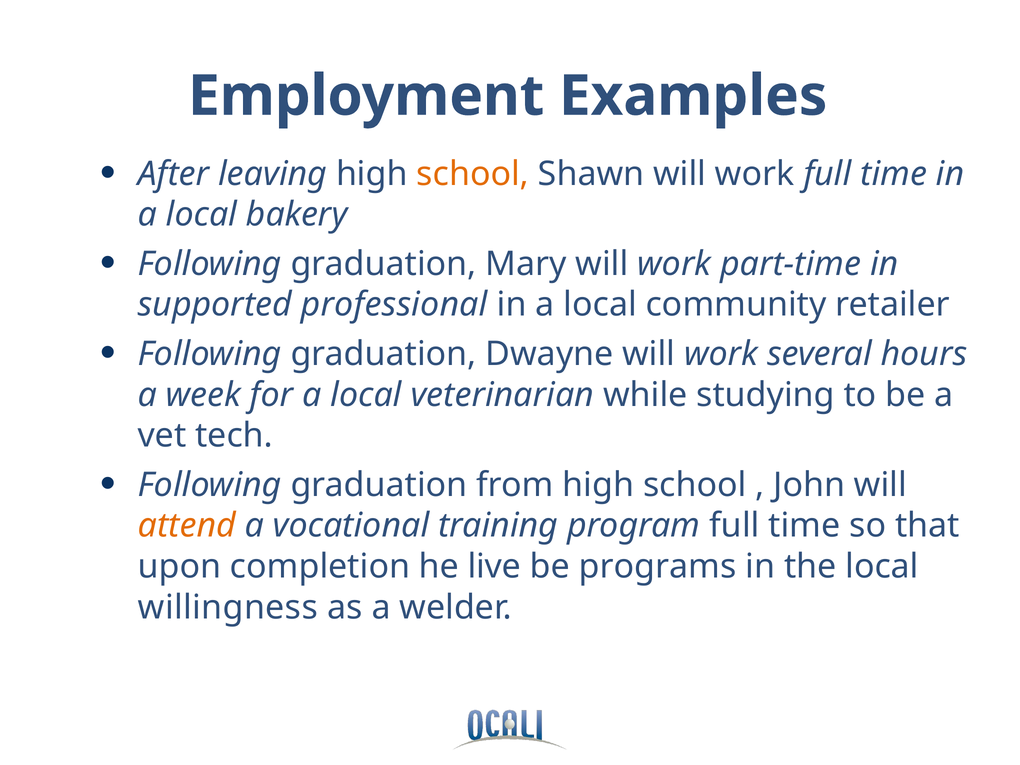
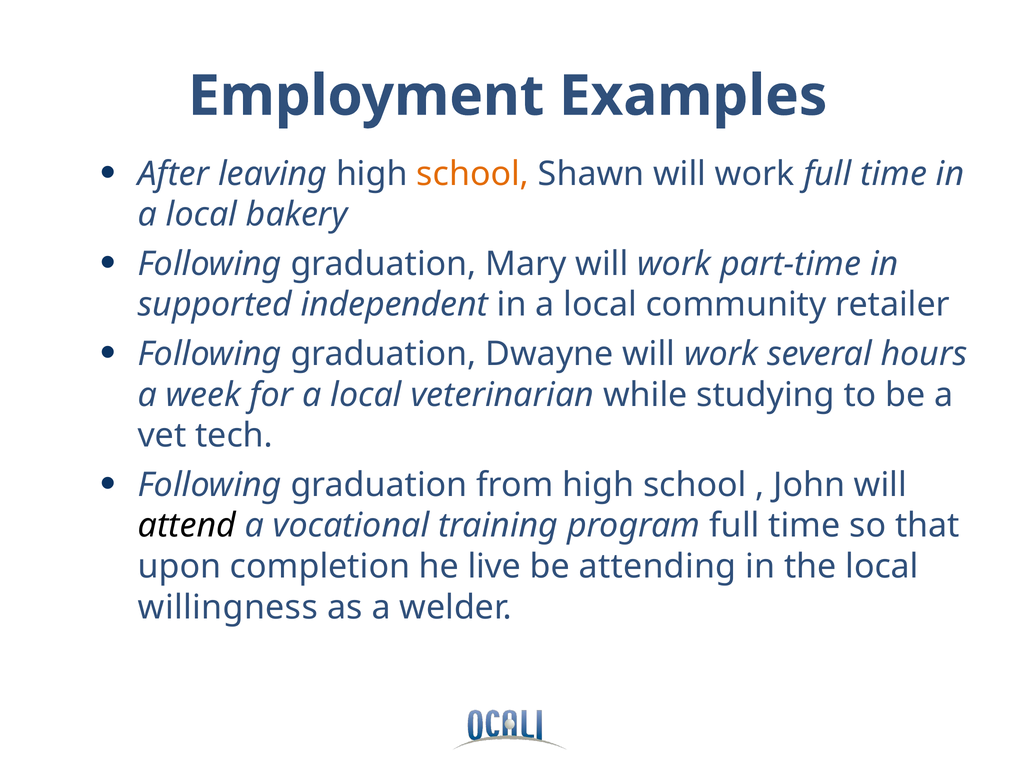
professional: professional -> independent (394, 305)
attend colour: orange -> black (187, 526)
programs: programs -> attending (658, 567)
